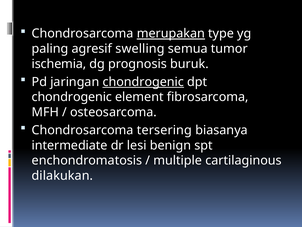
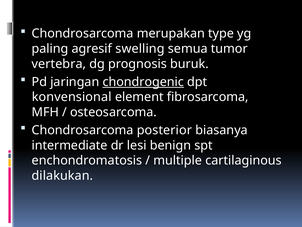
merupakan underline: present -> none (171, 34)
ischemia: ischemia -> vertebra (59, 64)
chondrogenic: chondrogenic -> konvensional (72, 97)
tersering: tersering -> posterior (164, 130)
